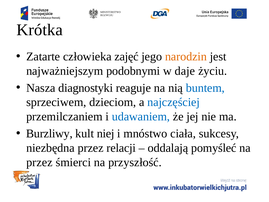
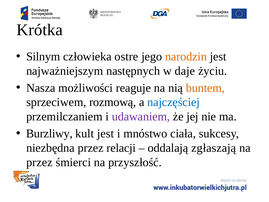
Zatarte: Zatarte -> Silnym (43, 56)
zajęć: zajęć -> ostre (126, 56)
podobnymi: podobnymi -> następnych (133, 71)
diagnostyki: diagnostyki -> możliwości (86, 88)
buntem colour: blue -> orange (205, 88)
dzieciom: dzieciom -> rozmową (113, 102)
udawaniem colour: blue -> purple (141, 116)
kult niej: niej -> jest (105, 133)
pomyśleć: pomyśleć -> zgłaszają (214, 148)
